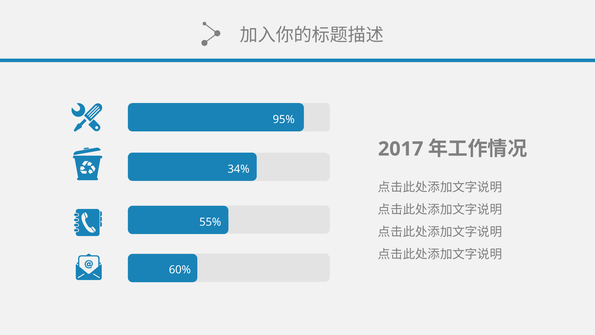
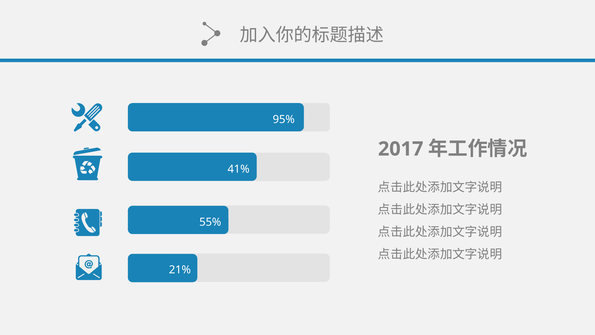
34%: 34% -> 41% (239, 169)
60%: 60% -> 21% (180, 270)
